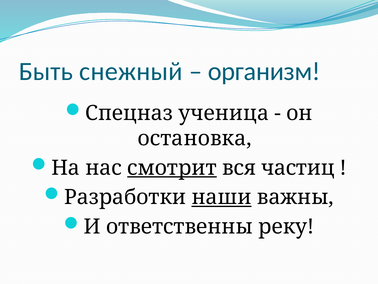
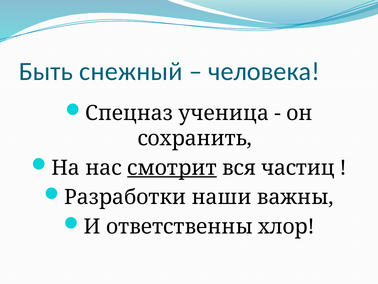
организм: организм -> человека (264, 71)
остановка: остановка -> сохранить (195, 138)
наши underline: present -> none (222, 197)
реку: реку -> хлор (286, 226)
